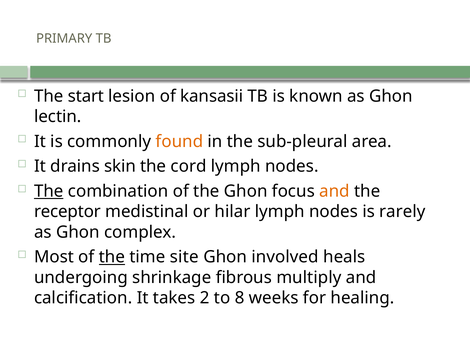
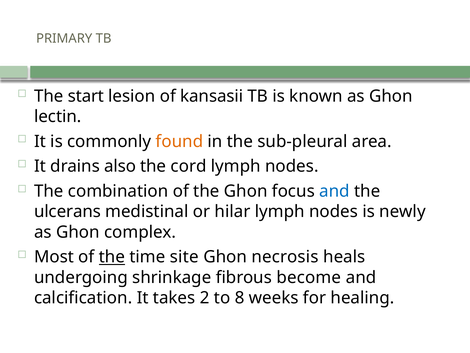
skin: skin -> also (120, 166)
The underline: present -> none (49, 191)
and colour: orange -> blue (334, 191)
receptor: receptor -> ulcerans (67, 211)
rarely: rarely -> newly (402, 211)
involved: involved -> necrosis (285, 257)
multiply: multiply -> become (309, 277)
